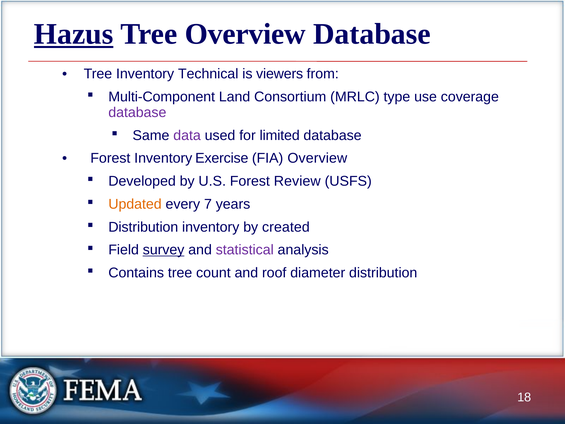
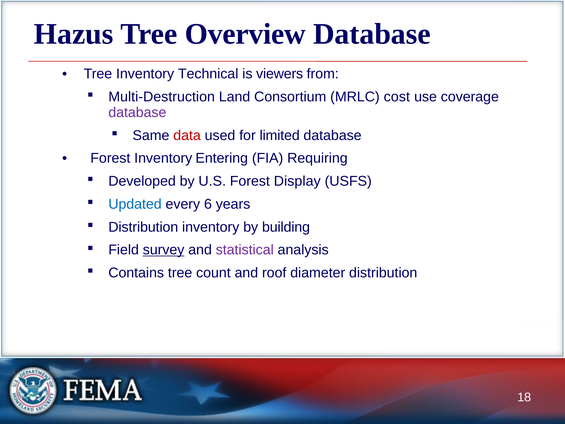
Hazus underline: present -> none (74, 34)
Multi-Component: Multi-Component -> Multi-Destruction (162, 97)
type: type -> cost (397, 97)
data colour: purple -> red (187, 135)
Exercise: Exercise -> Entering (222, 158)
FIA Overview: Overview -> Requiring (317, 158)
Review: Review -> Display (297, 181)
Updated colour: orange -> blue (135, 204)
7: 7 -> 6 (208, 204)
created: created -> building (286, 227)
